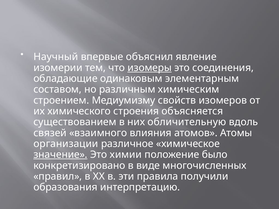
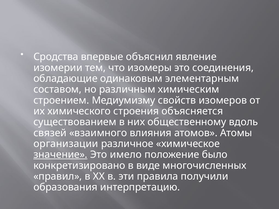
Научный: Научный -> Сродства (56, 57)
изомеры underline: present -> none (150, 68)
обличительную: обличительную -> общественному (187, 122)
химии: химии -> имело (126, 155)
